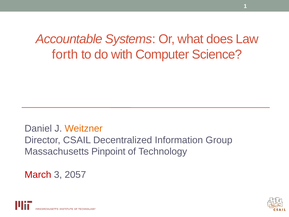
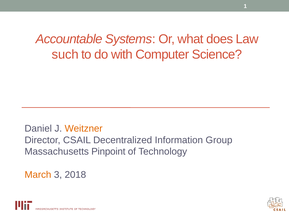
forth: forth -> such (65, 54)
March colour: red -> orange (38, 175)
2057: 2057 -> 2018 (75, 175)
